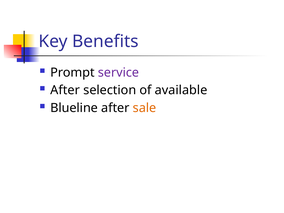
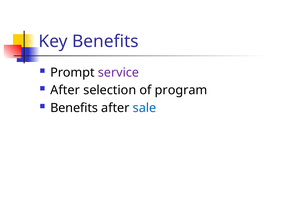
available: available -> program (181, 90)
Blueline: Blueline -> Benefits (74, 108)
sale colour: orange -> blue (145, 108)
